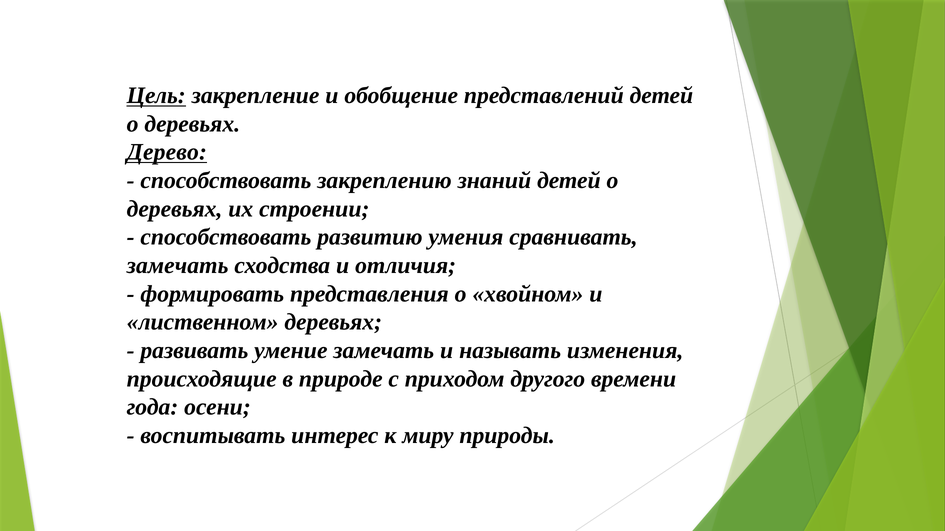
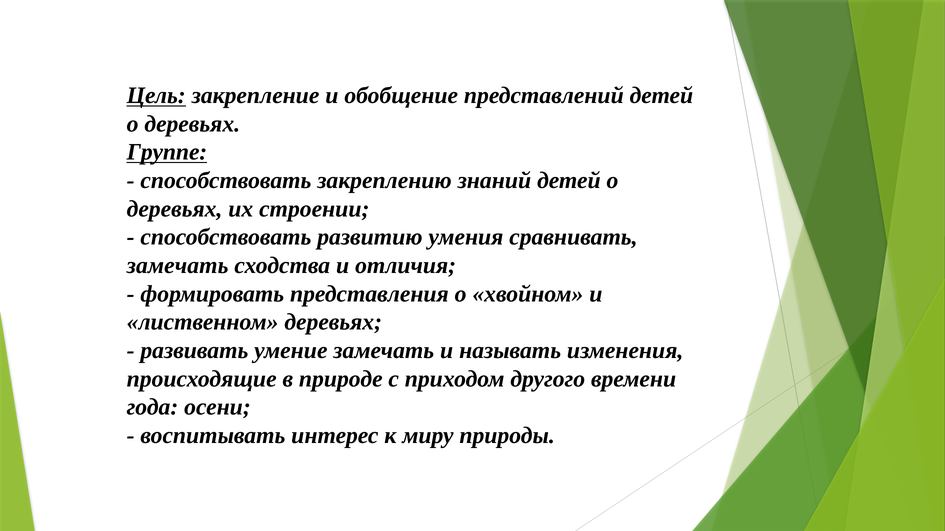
Дерево: Дерево -> Группе (167, 152)
